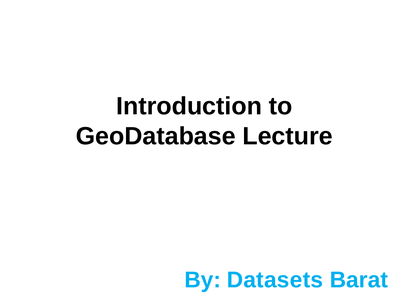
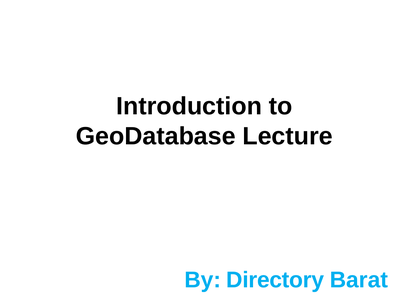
Datasets: Datasets -> Directory (275, 280)
